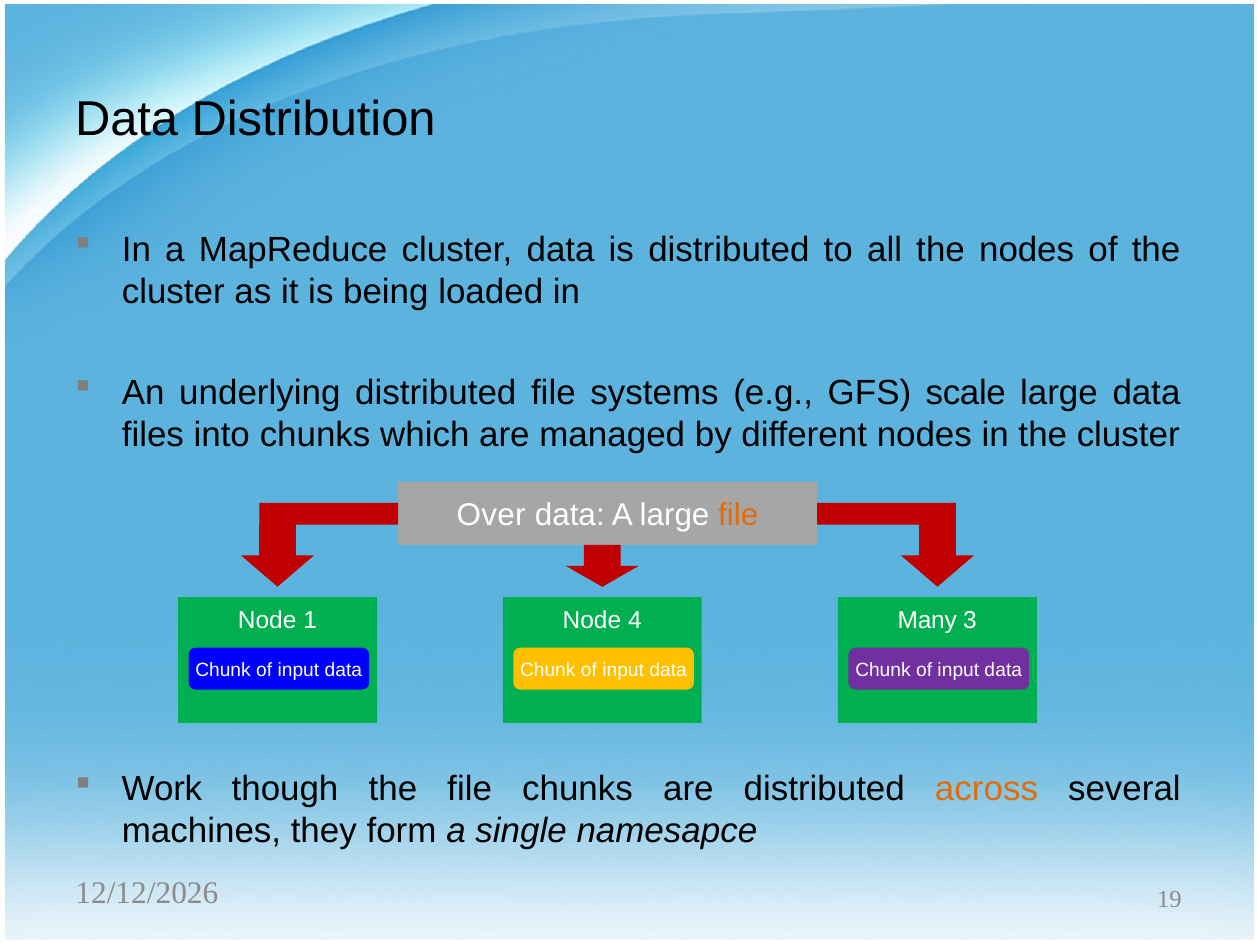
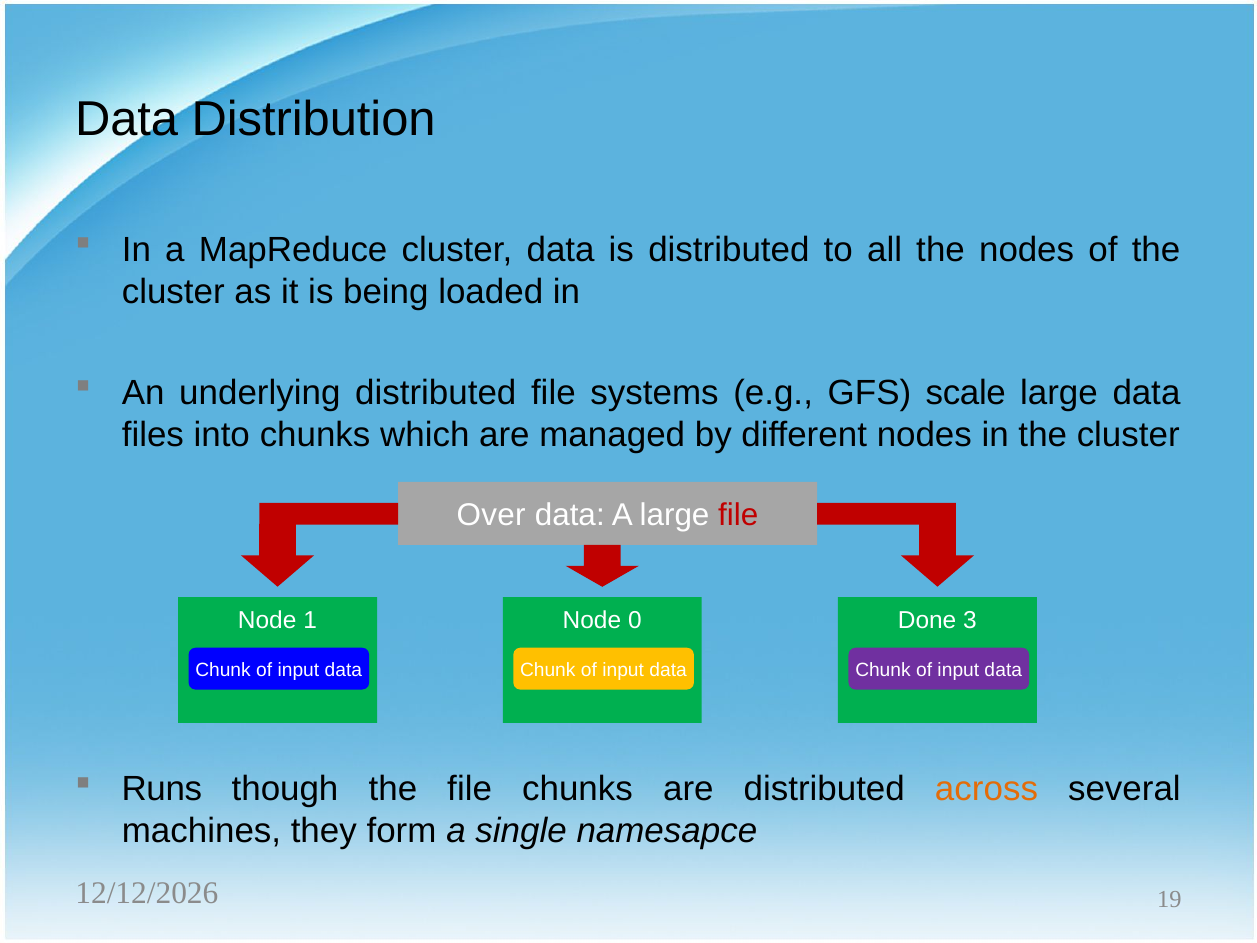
file colour: orange -> red (738, 515)
4: 4 -> 0 (635, 620)
Many: Many -> Done (927, 620)
Work: Work -> Runs (162, 789)
